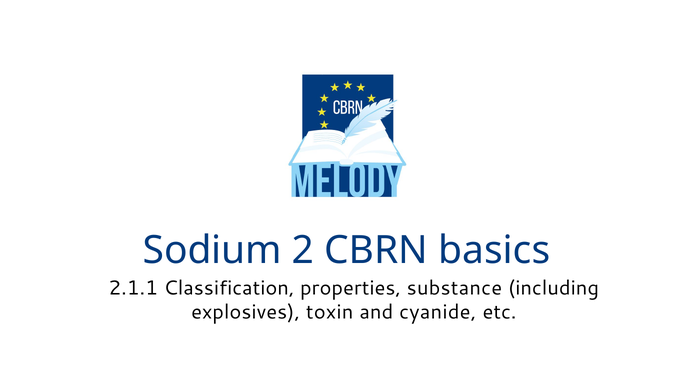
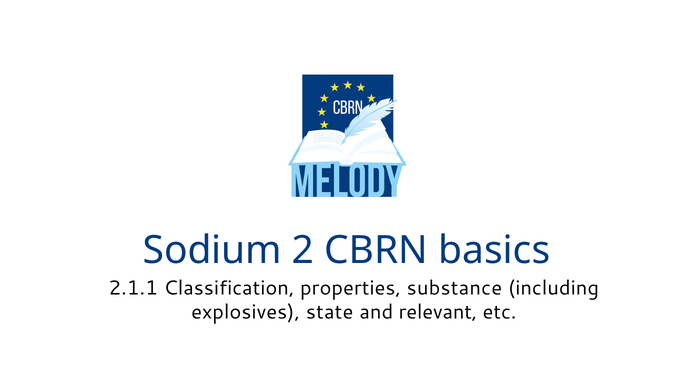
toxin: toxin -> state (330, 312)
cyanide: cyanide -> relevant (438, 312)
